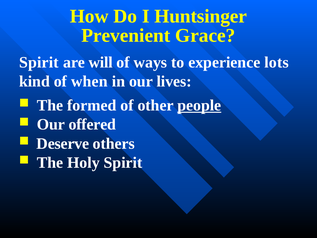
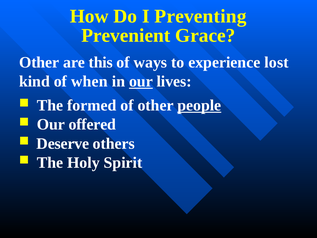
Huntsinger: Huntsinger -> Preventing (201, 16)
Spirit: Spirit -> Other (39, 62)
will: will -> this (101, 62)
lots: lots -> lost (277, 62)
our underline: none -> present (141, 81)
